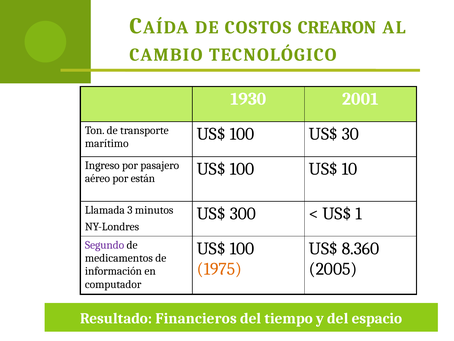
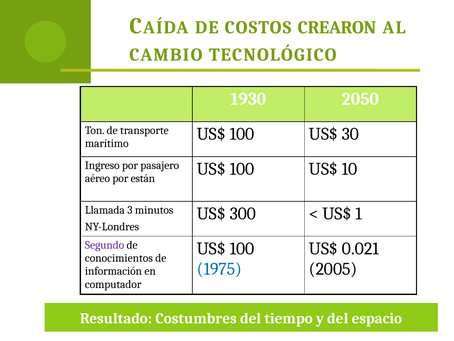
2001: 2001 -> 2050 (360, 99)
8.360: 8.360 -> 0.021 (360, 248)
medicamentos: medicamentos -> conocimientos (119, 258)
1975 colour: orange -> blue (219, 269)
Financieros: Financieros -> Costumbres (196, 318)
